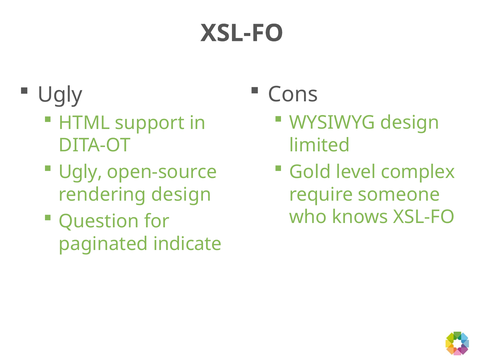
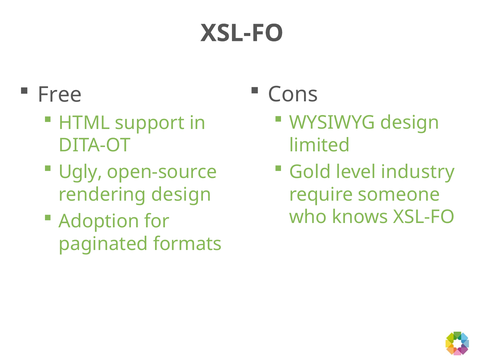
Ugly: Ugly -> Free (60, 95)
complex: complex -> industry (418, 172)
Question: Question -> Adoption (99, 221)
indicate: indicate -> formats (187, 244)
